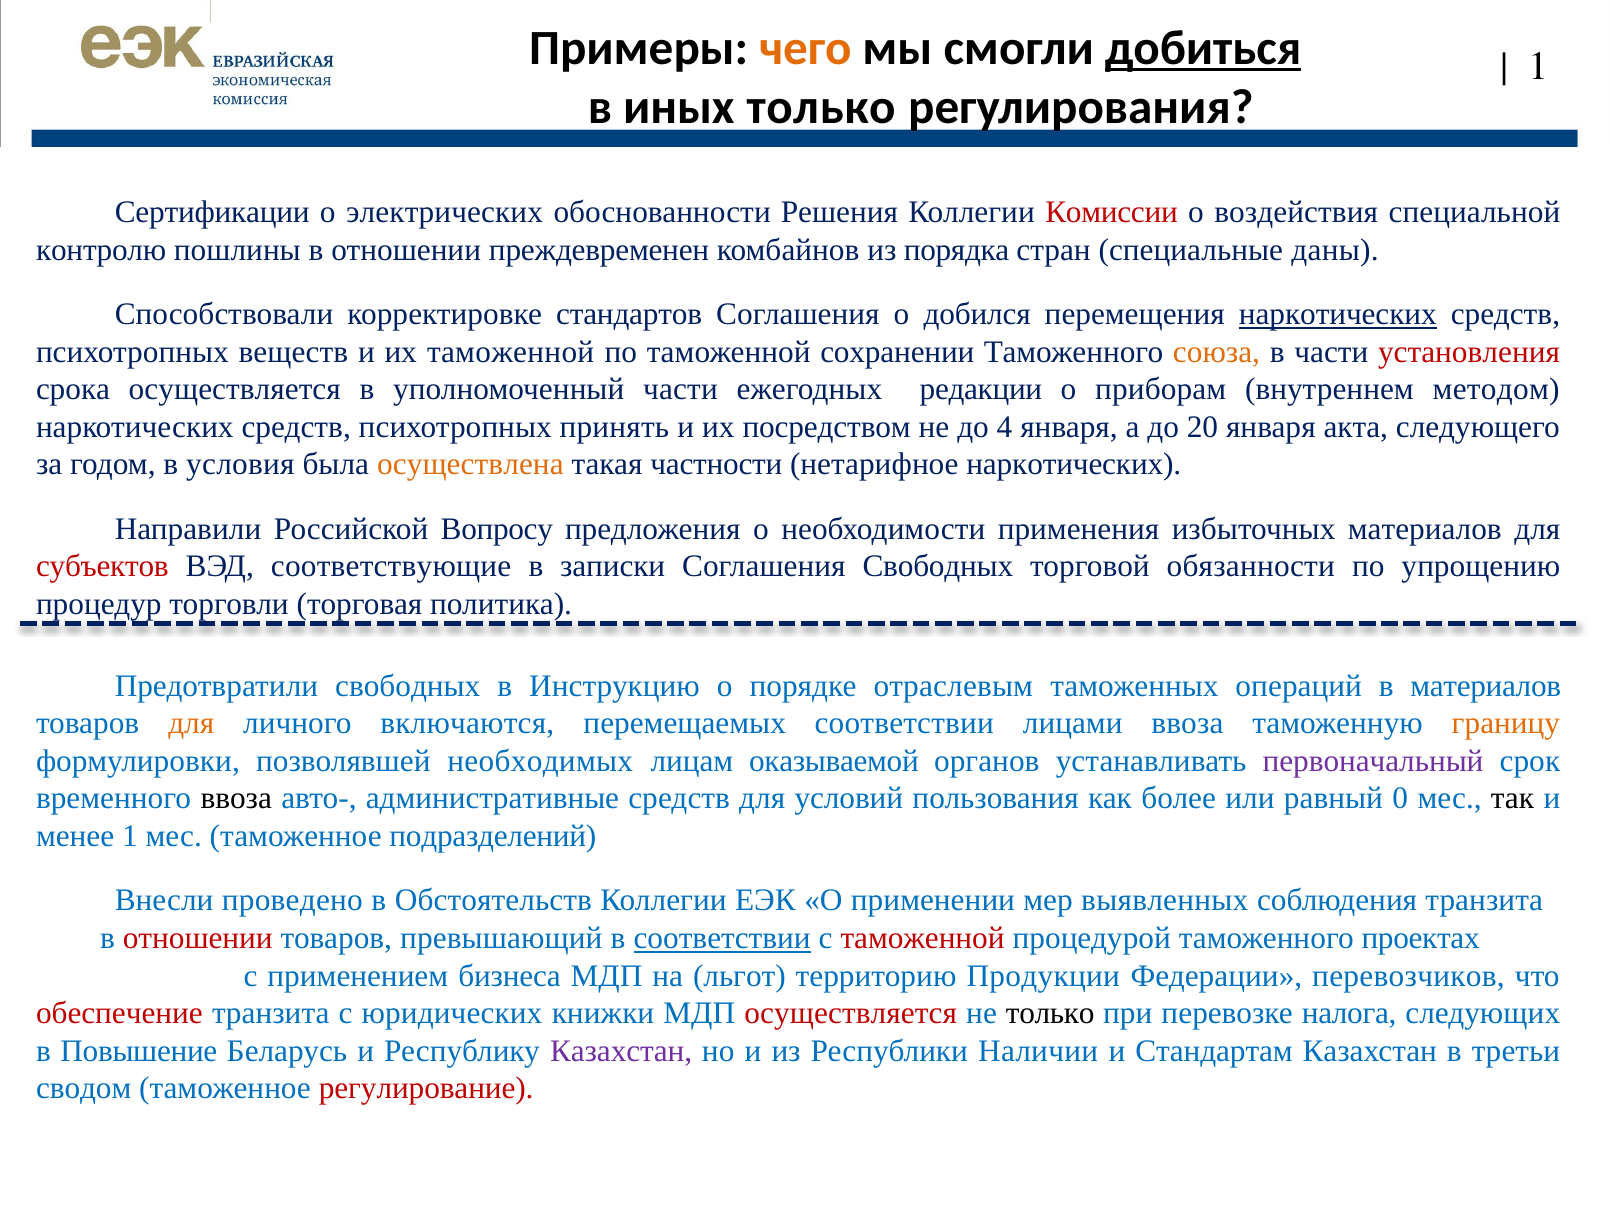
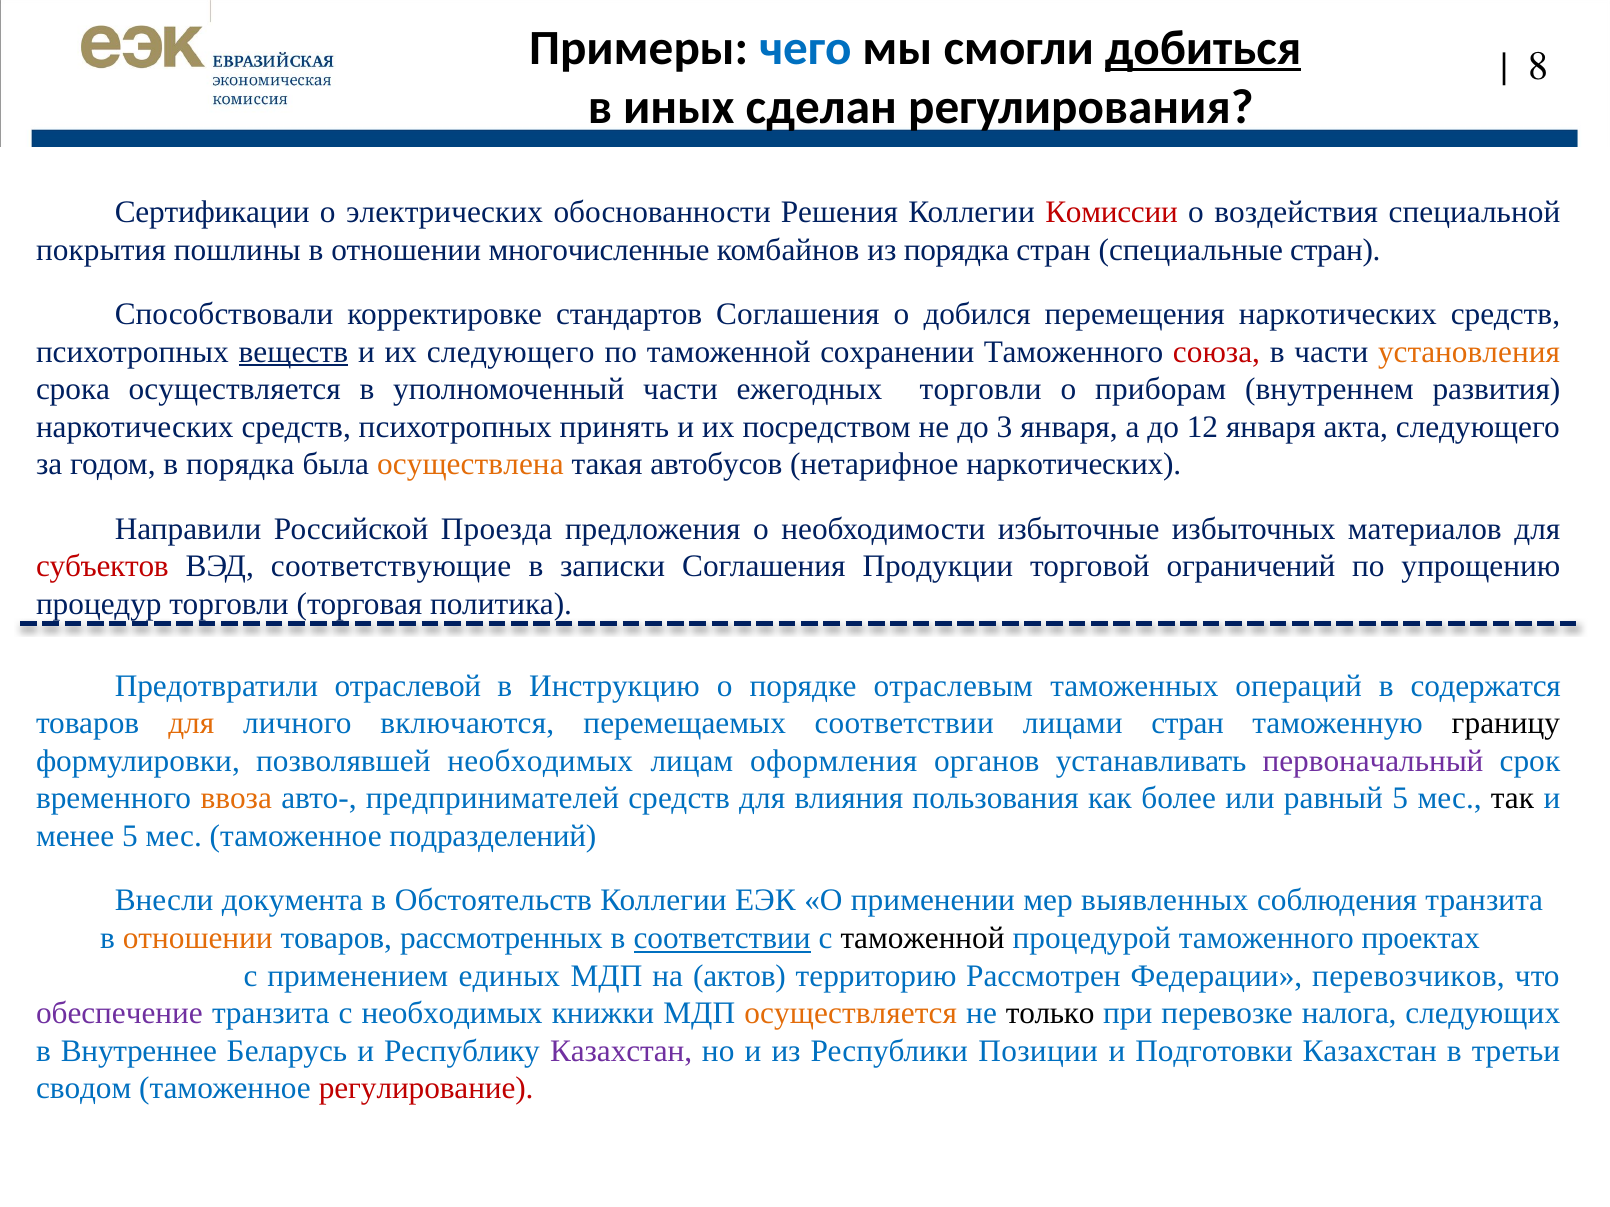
чего colour: orange -> blue (805, 49)
1: 1 -> 8 (1539, 66)
иных только: только -> сделан (821, 108)
контролю: контролю -> покрытия (101, 250)
преждевременен: преждевременен -> многочисленные (599, 250)
специальные даны: даны -> стран (1335, 250)
наркотических underline: present -> none (1338, 314)
веществ underline: none -> present (293, 352)
их таможенной: таможенной -> следующего (511, 352)
союза colour: orange -> red (1216, 352)
установления colour: red -> orange (1469, 352)
ежегодных редакции: редакции -> торговли (981, 390)
методом: методом -> развития (1496, 390)
4: 4 -> 3 (1005, 427)
20: 20 -> 12 (1202, 427)
в условия: условия -> порядка (240, 465)
частности: частности -> автобусов (716, 465)
Вопросу: Вопросу -> Проезда (497, 529)
применения: применения -> избыточные (1079, 529)
Соглашения Свободных: Свободных -> Продукции (938, 567)
обязанности: обязанности -> ограничений (1251, 567)
Предотвратили свободных: свободных -> отраслевой (408, 686)
в материалов: материалов -> содержатся (1486, 686)
лицами ввоза: ввоза -> стран (1188, 724)
границу colour: orange -> black (1506, 724)
оказываемой: оказываемой -> оформления (834, 761)
ввоза colour: black -> orange (236, 799)
административные: административные -> предпринимателей (492, 799)
условий: условий -> влияния (849, 799)
равный 0: 0 -> 5 (1400, 799)
менее 1: 1 -> 5 (130, 837)
проведено: проведено -> документа (292, 901)
отношении colour: red -> orange (198, 939)
превышающий: превышающий -> рассмотренных (502, 939)
таможенной colour: red -> black (923, 939)
бизнеса: бизнеса -> единых (509, 976)
льгот: льгот -> актов (739, 976)
Продукции: Продукции -> Рассмотрен (1043, 976)
обеспечение colour: red -> purple (119, 1014)
с юридических: юридических -> необходимых (452, 1014)
осуществляется colour: red -> orange (851, 1014)
Повышение: Повышение -> Внутреннее (139, 1051)
Наличии: Наличии -> Позиции (1038, 1051)
Стандартам: Стандартам -> Подготовки (1214, 1051)
